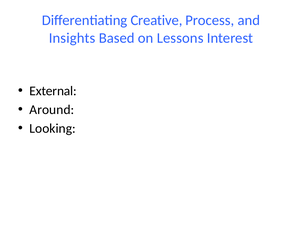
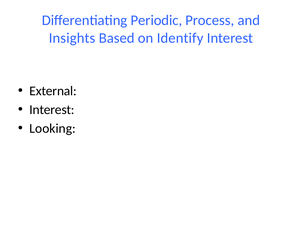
Creative: Creative -> Periodic (156, 20)
Lessons: Lessons -> Identify (180, 38)
Around: Around -> Interest (52, 110)
